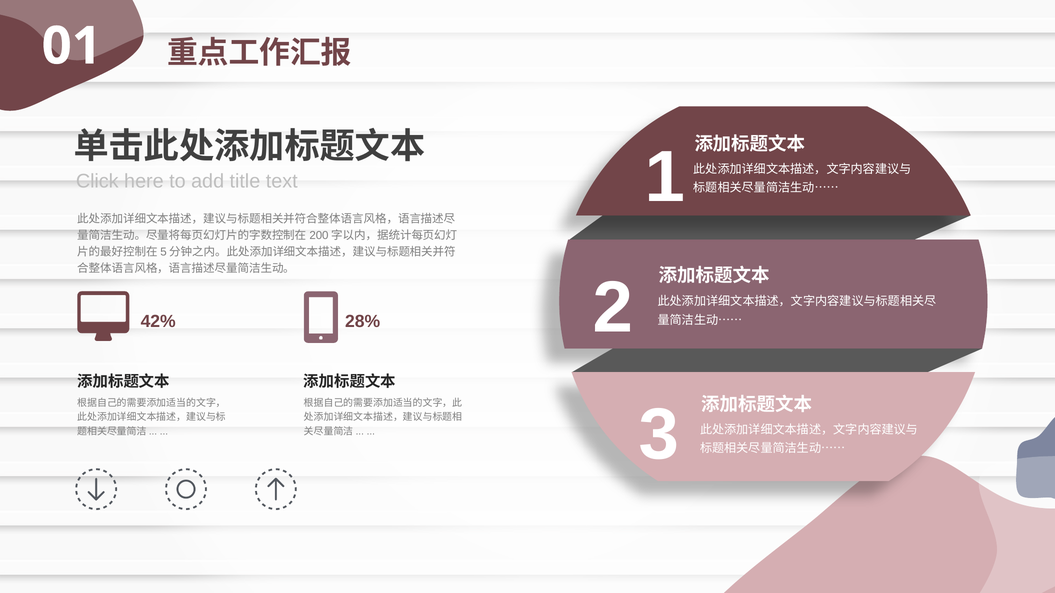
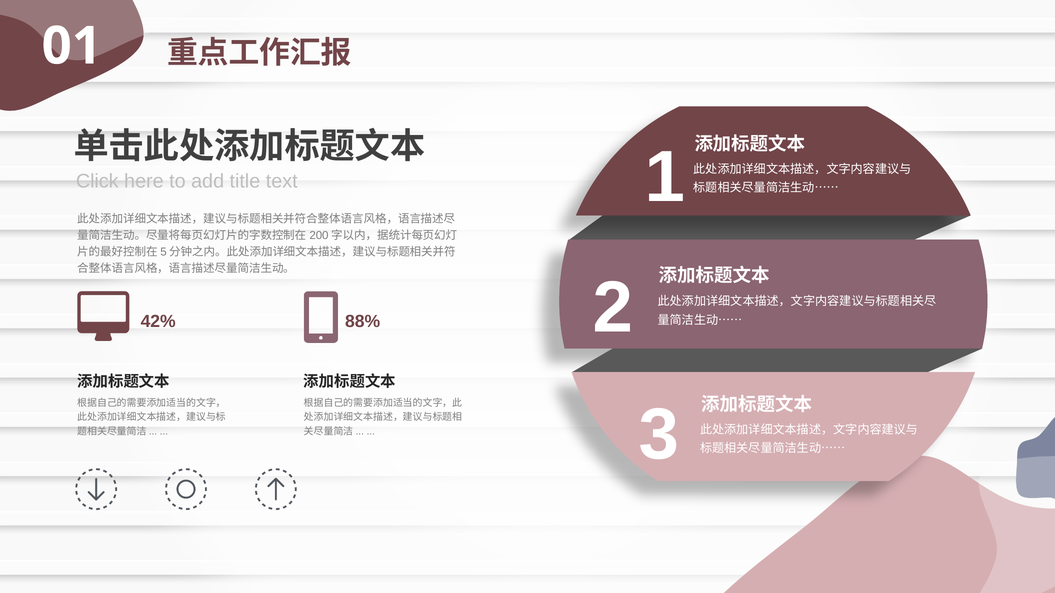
28%: 28% -> 88% (363, 322)
